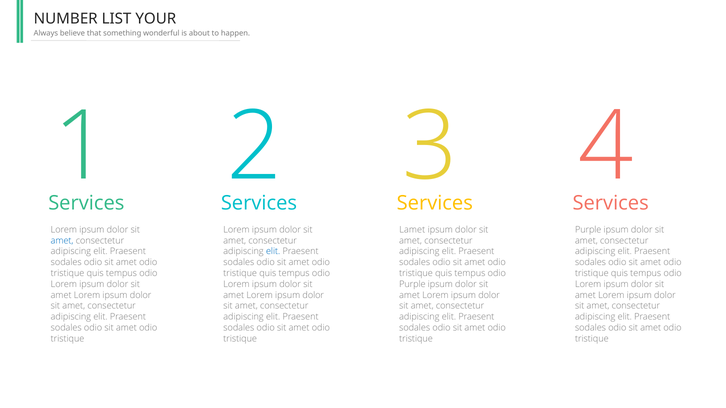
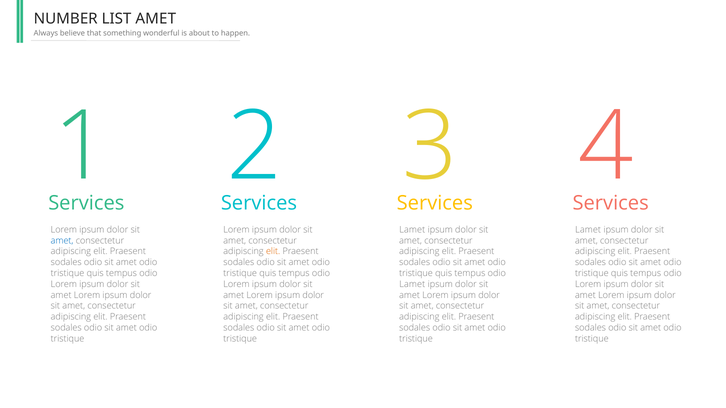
LIST YOUR: YOUR -> AMET (156, 19)
Purple: Purple -> Lamet (588, 230)
elit colour: blue -> orange (273, 252)
Purple: Purple -> Lamet (412, 284)
